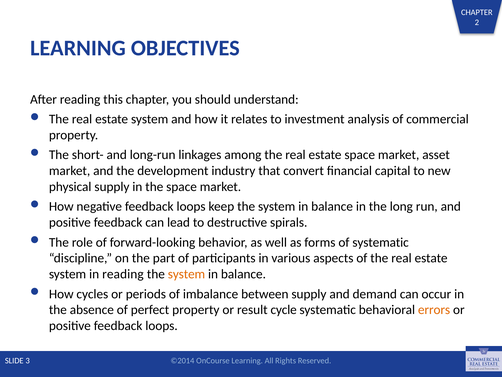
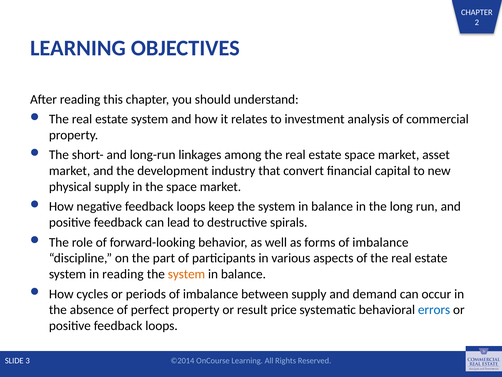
forms of systematic: systematic -> imbalance (380, 242)
cycle: cycle -> price (284, 309)
errors colour: orange -> blue (434, 309)
